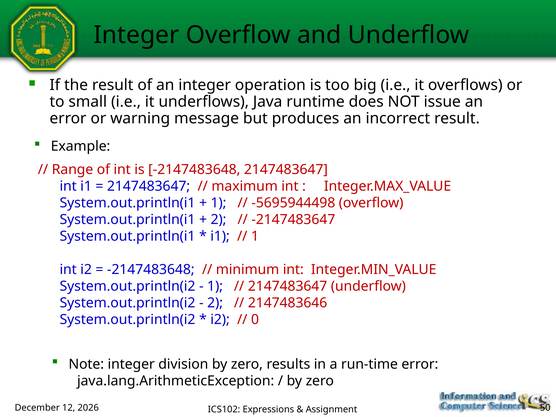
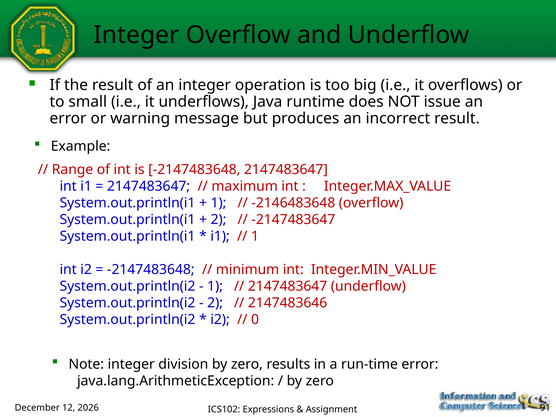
-5695944498: -5695944498 -> -2146483648 (293, 203)
50: 50 -> 91 (545, 408)
